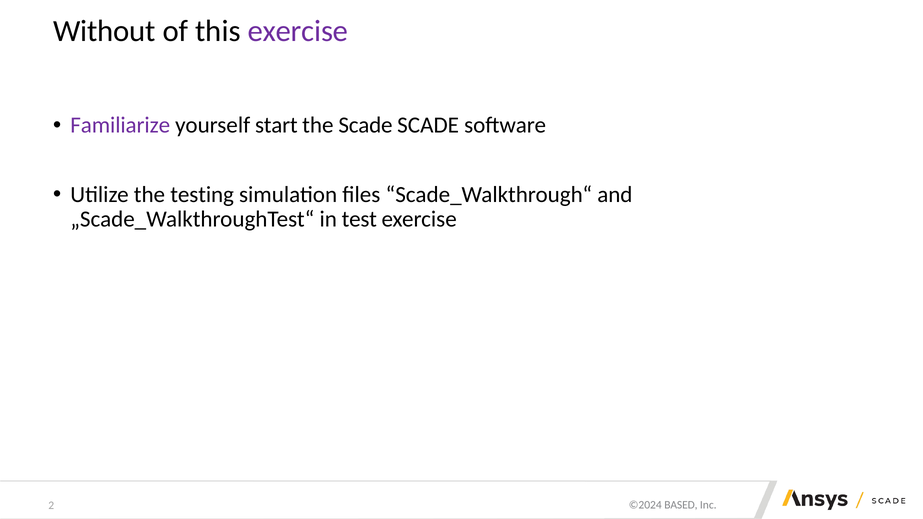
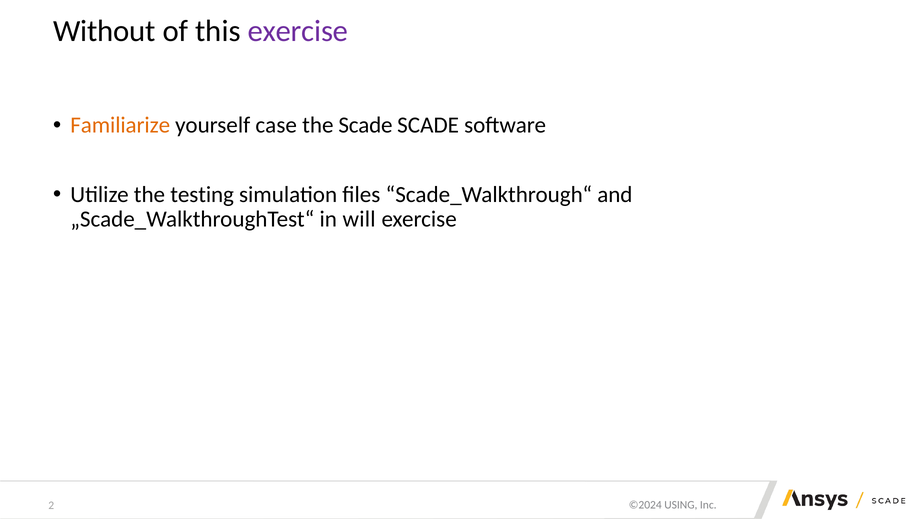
Familiarize colour: purple -> orange (120, 125)
start: start -> case (276, 125)
test: test -> will (359, 219)
BASED: BASED -> USING (681, 505)
